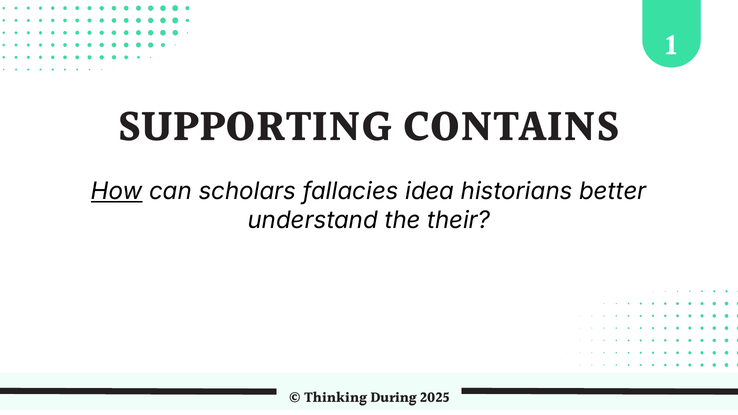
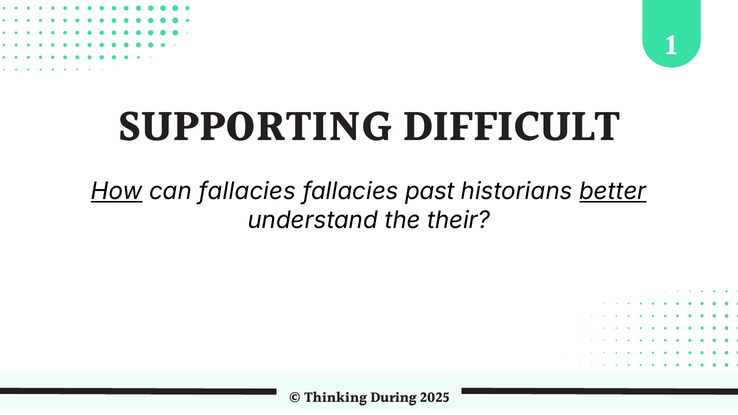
CONTAINS: CONTAINS -> DIFFICULT (512, 128)
can scholars: scholars -> fallacies (247, 192)
idea: idea -> past (430, 192)
better underline: none -> present (613, 192)
